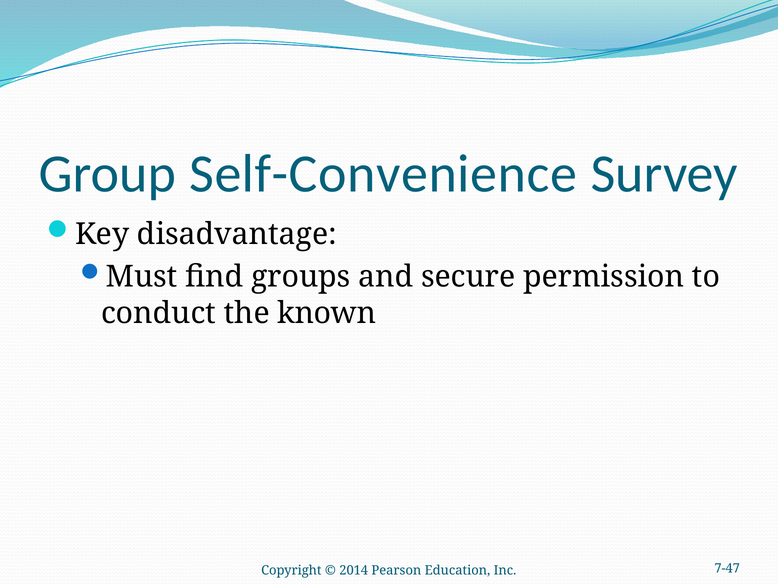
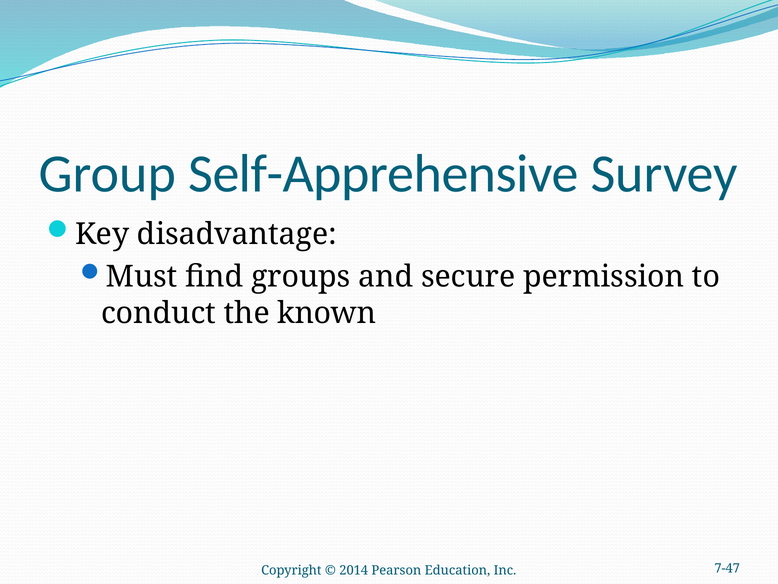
Self-Convenience: Self-Convenience -> Self-Apprehensive (384, 174)
